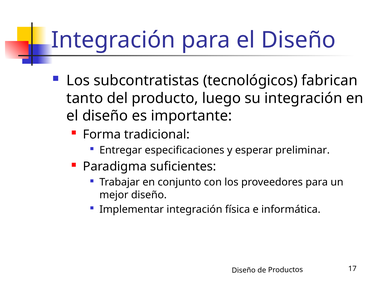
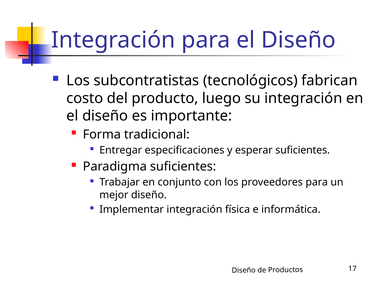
tanto: tanto -> costo (85, 98)
esperar preliminar: preliminar -> suficientes (303, 150)
